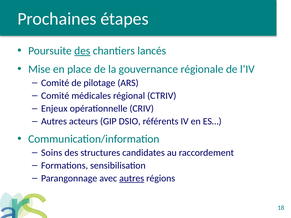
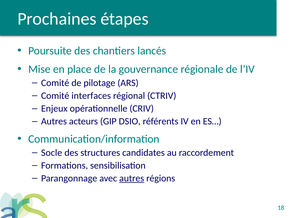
des underline: present -> none (82, 51)
médicales: médicales -> interfaces (91, 96)
Soins: Soins -> Socle (52, 153)
